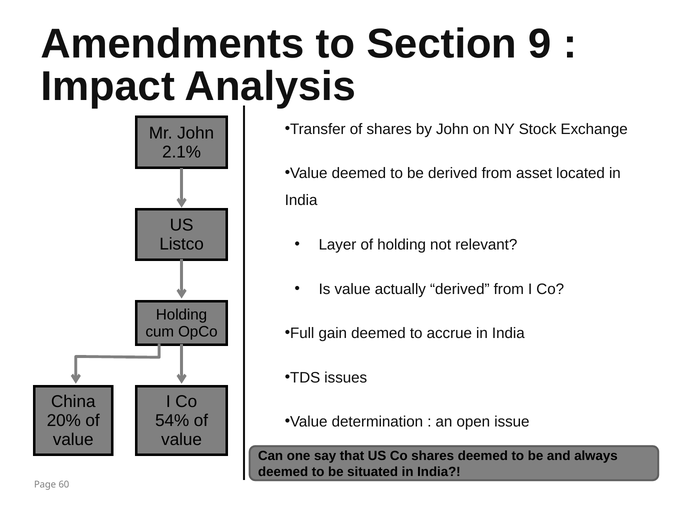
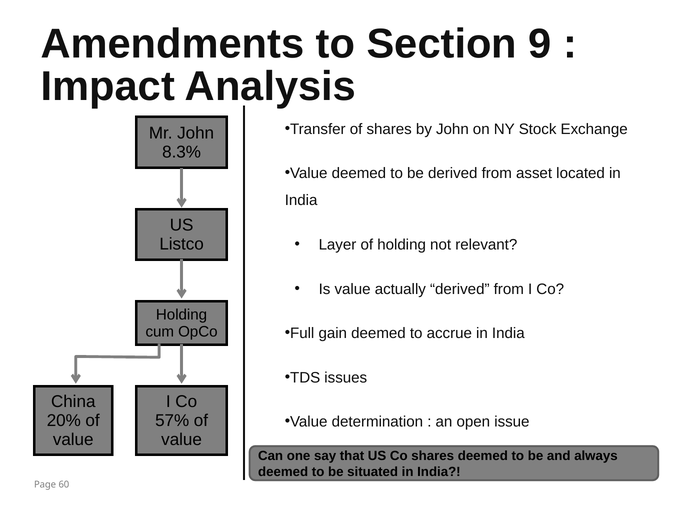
2.1%: 2.1% -> 8.3% (182, 152)
54%: 54% -> 57% (172, 420)
